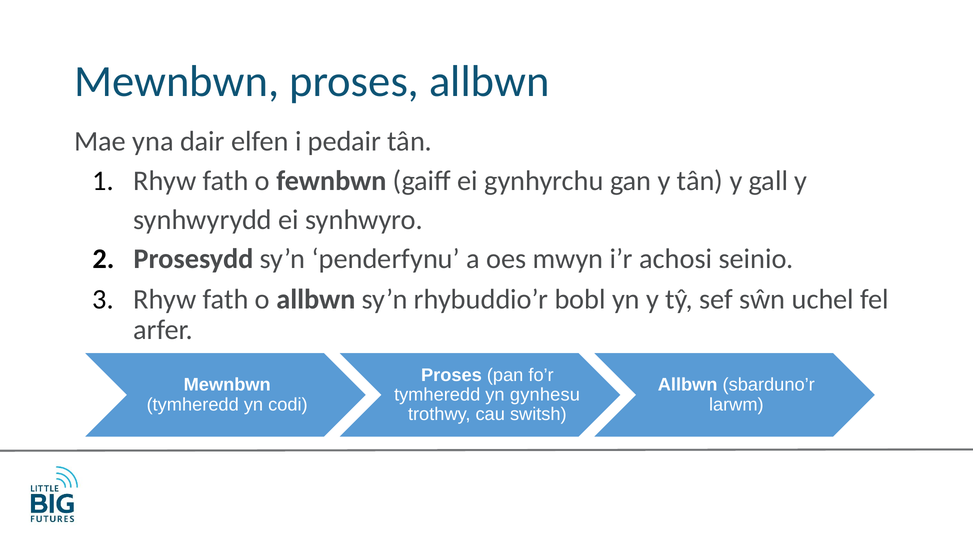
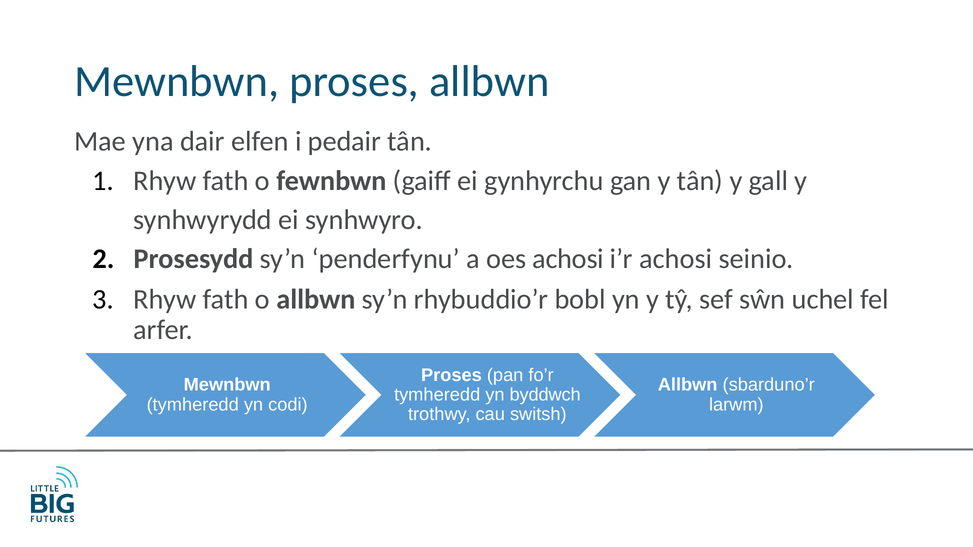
oes mwyn: mwyn -> achosi (568, 259)
gynhesu: gynhesu -> byddwch (545, 395)
